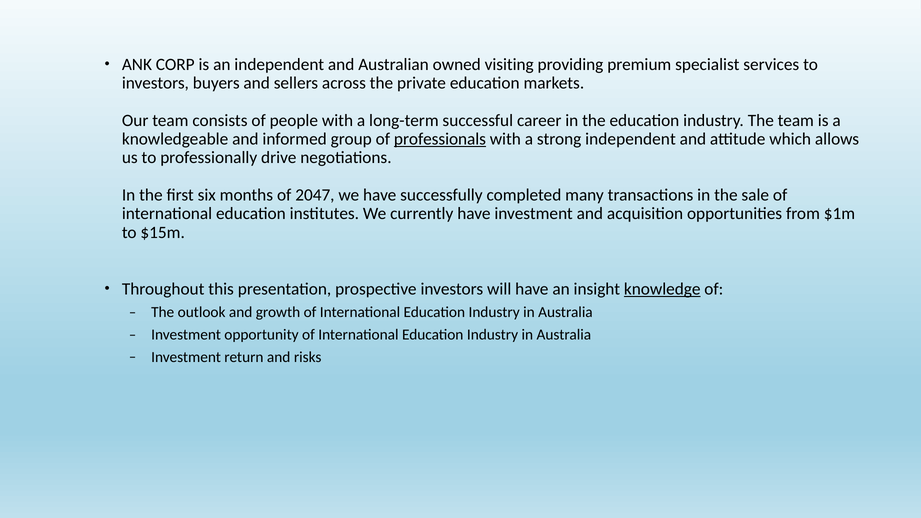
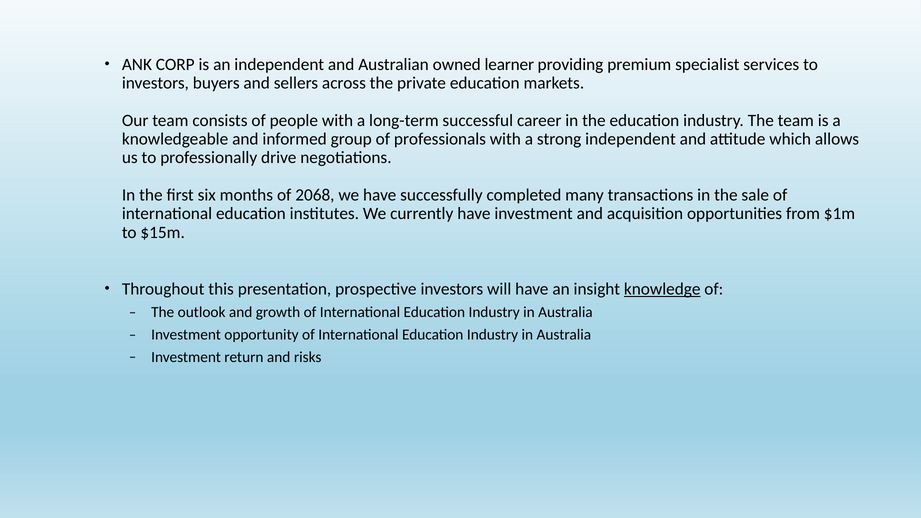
visiting: visiting -> learner (509, 65)
professionals underline: present -> none (440, 139)
2047: 2047 -> 2068 (315, 195)
